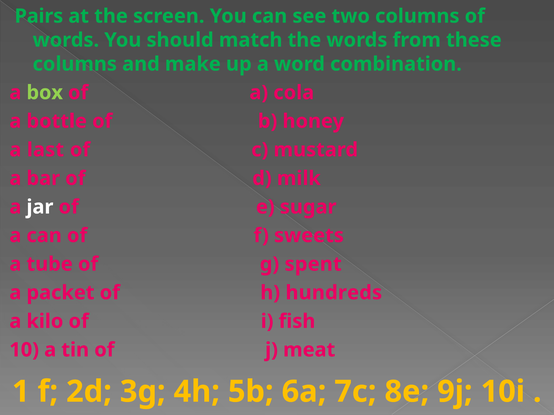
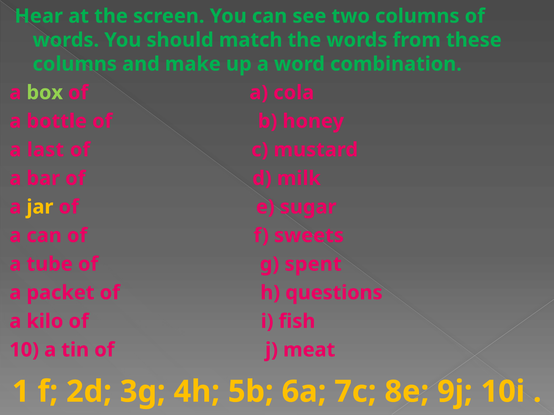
Pairs: Pairs -> Hear (39, 16)
jar colour: white -> yellow (40, 207)
hundreds: hundreds -> questions (334, 293)
